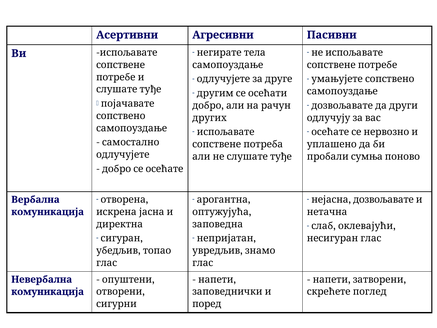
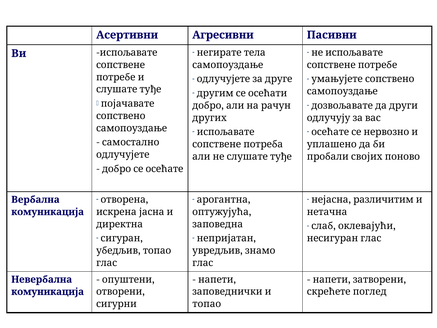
сумња: сумња -> својих (367, 156)
нејасна дозвољавате: дозвољавате -> различитим (383, 199)
поред: поред -> топао (207, 304)
